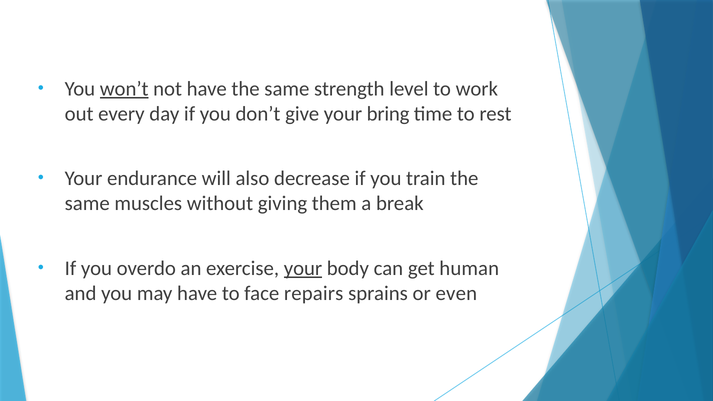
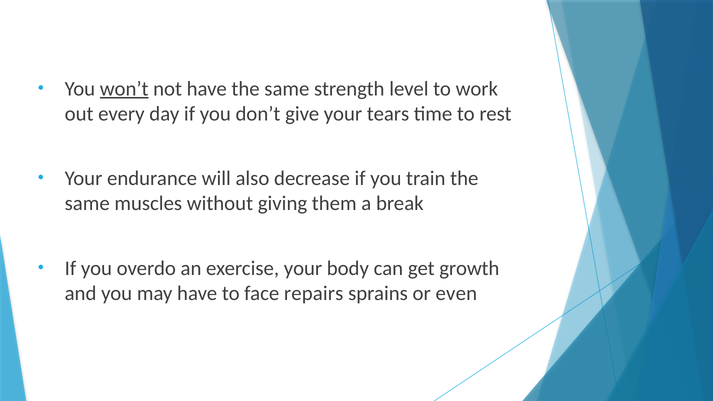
bring: bring -> tears (388, 114)
your underline: present -> none (303, 268)
human: human -> growth (469, 268)
